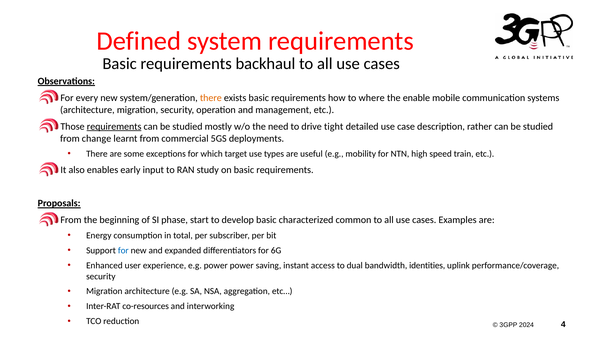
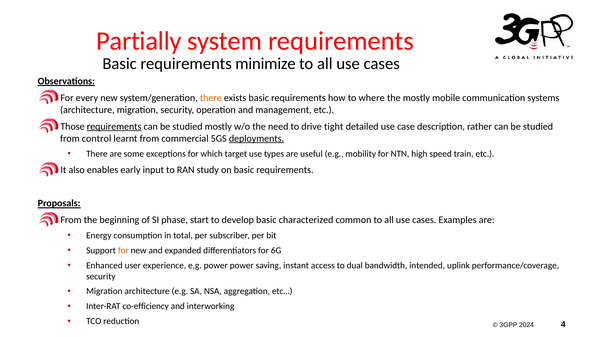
Defined: Defined -> Partially (139, 41)
backhaul: backhaul -> minimize (265, 64)
the enable: enable -> mostly (416, 98)
change: change -> control (97, 138)
deployments underline: none -> present (256, 138)
for colour: blue -> orange (123, 250)
identities: identities -> intended (427, 265)
co-resources: co-resources -> co-efficiency (146, 306)
